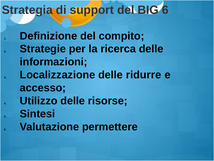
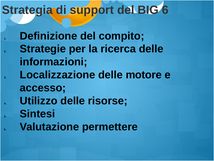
ridurre: ridurre -> motore (144, 75)
